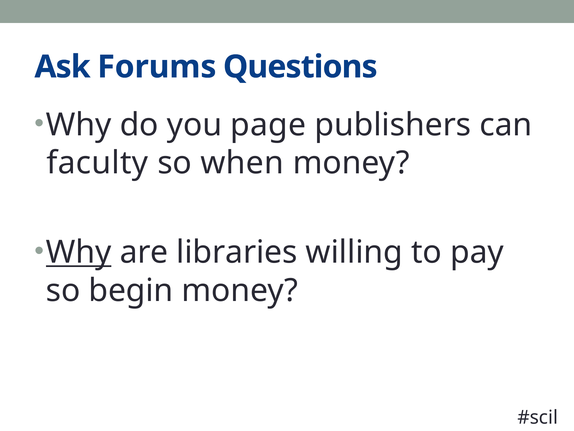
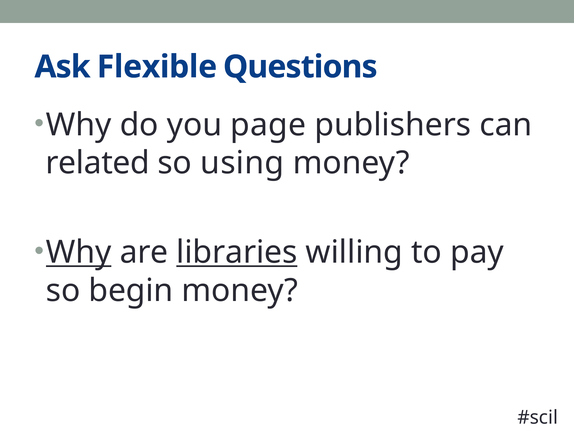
Forums: Forums -> Flexible (157, 67)
faculty: faculty -> related (98, 163)
when: when -> using (242, 163)
libraries underline: none -> present (237, 252)
